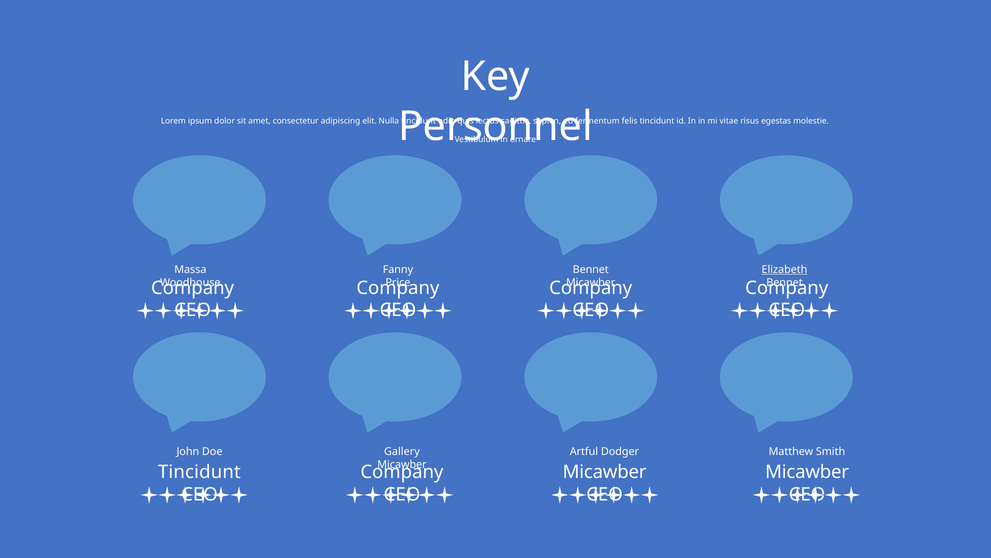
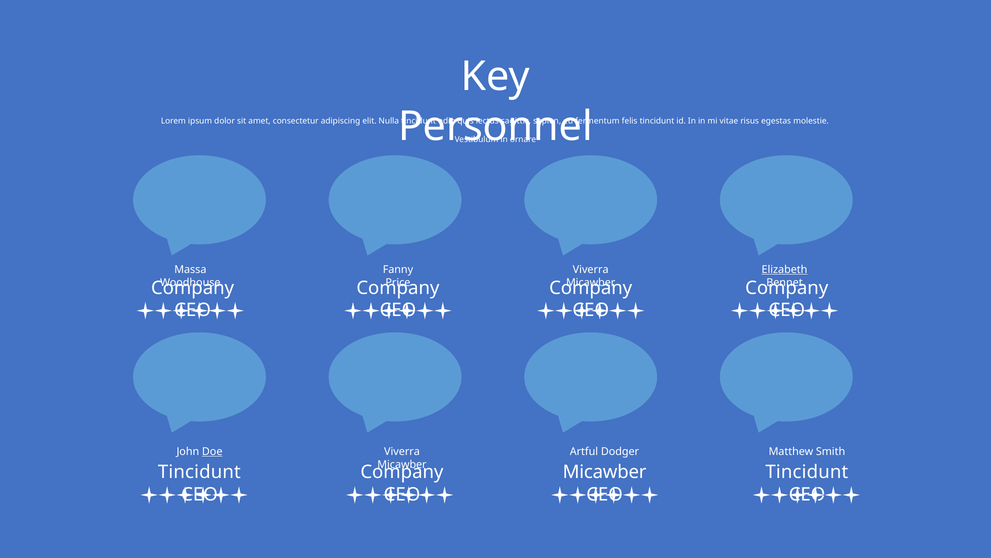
Bennet: Bennet -> Viverra (591, 269)
Doe underline: none -> present (212, 451)
Gallery: Gallery -> Viverra (402, 451)
Micawber: Micawber -> Tincidunt (807, 472)
